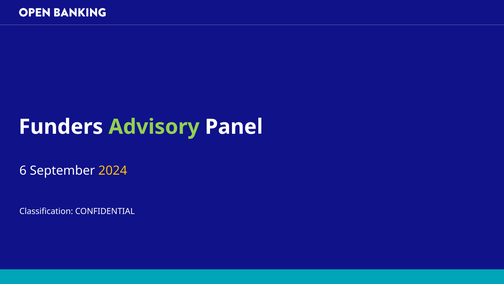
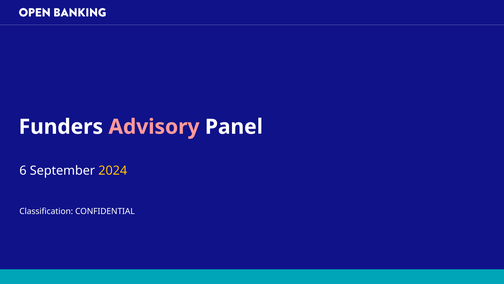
Advisory colour: light green -> pink (154, 127)
